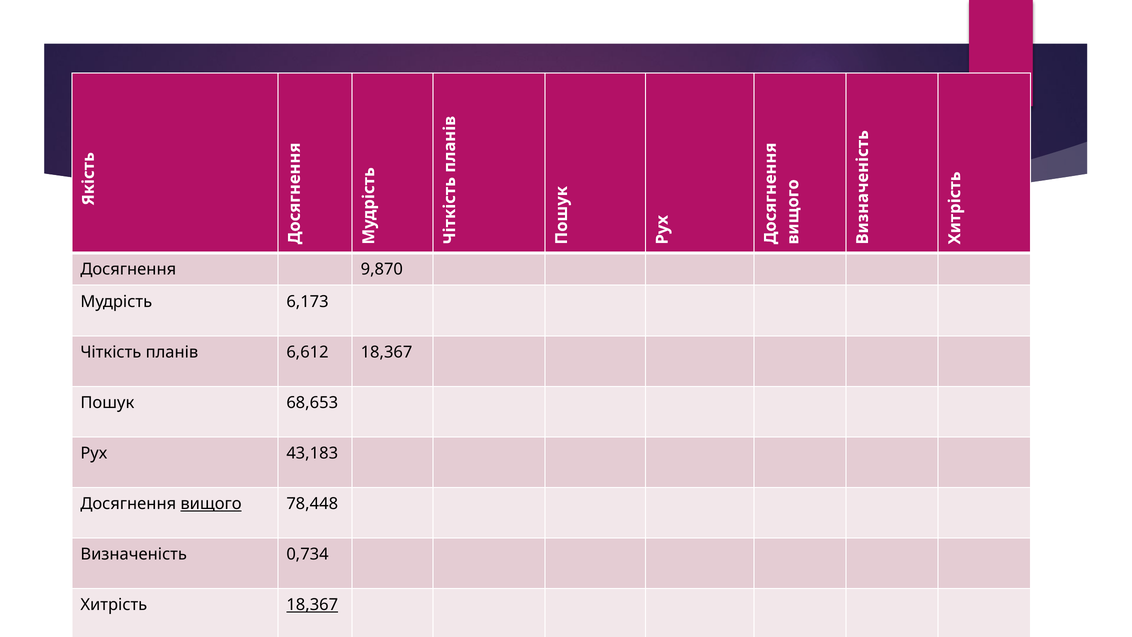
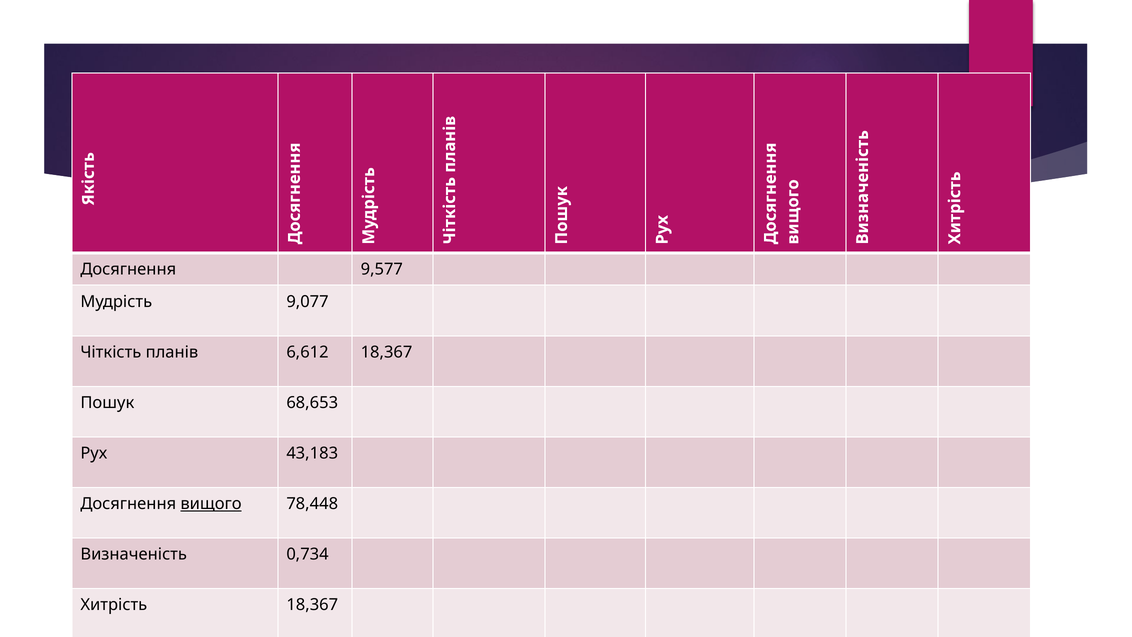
9,870: 9,870 -> 9,577 (382, 269)
6,173: 6,173 -> 9,077 (308, 302)
18,367 underline: present -> none (312, 605)
